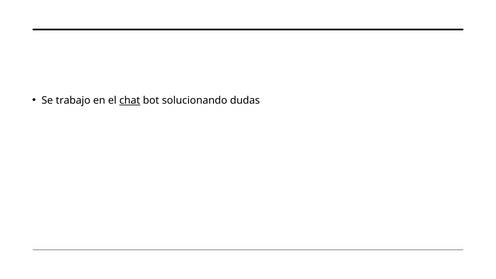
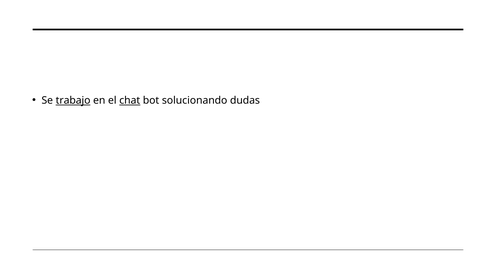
trabajo underline: none -> present (73, 100)
